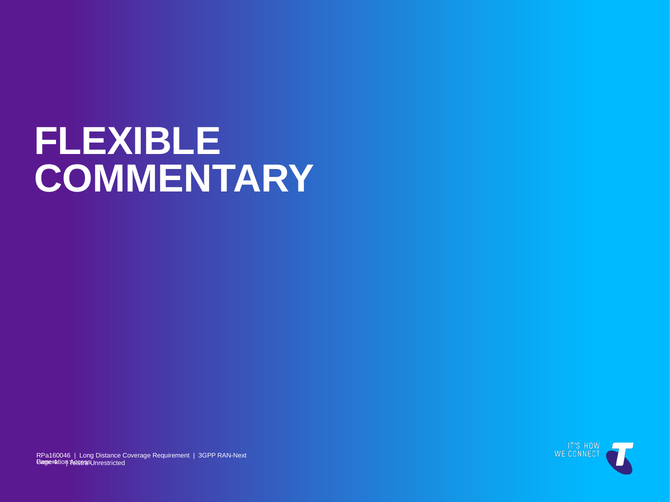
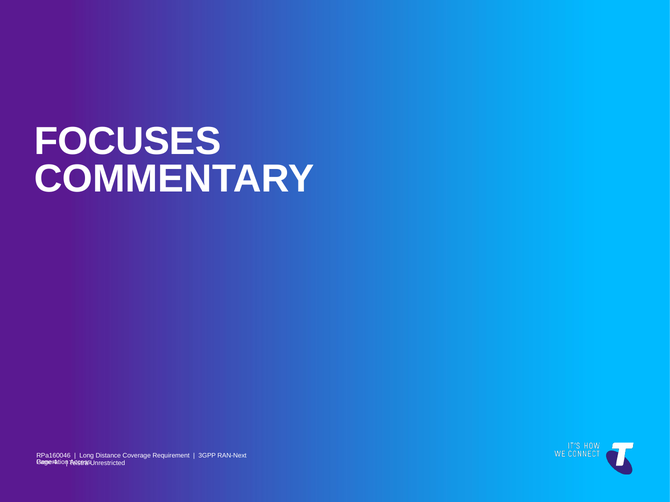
FLEXIBLE: FLEXIBLE -> FOCUSES (128, 142)
